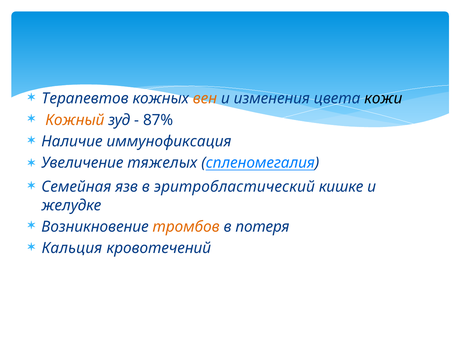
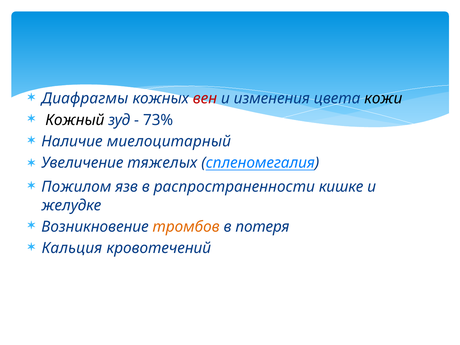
Терапевтов: Терапевтов -> Диафрагмы (85, 99)
вен colour: orange -> red (205, 99)
Кожный colour: orange -> black (75, 120)
87%: 87% -> 73% (158, 120)
иммунофиксация: иммунофиксация -> миелоцитарный (169, 141)
Семейная: Семейная -> Пожилом (76, 187)
эритробластический: эритробластический -> распространенности (234, 187)
